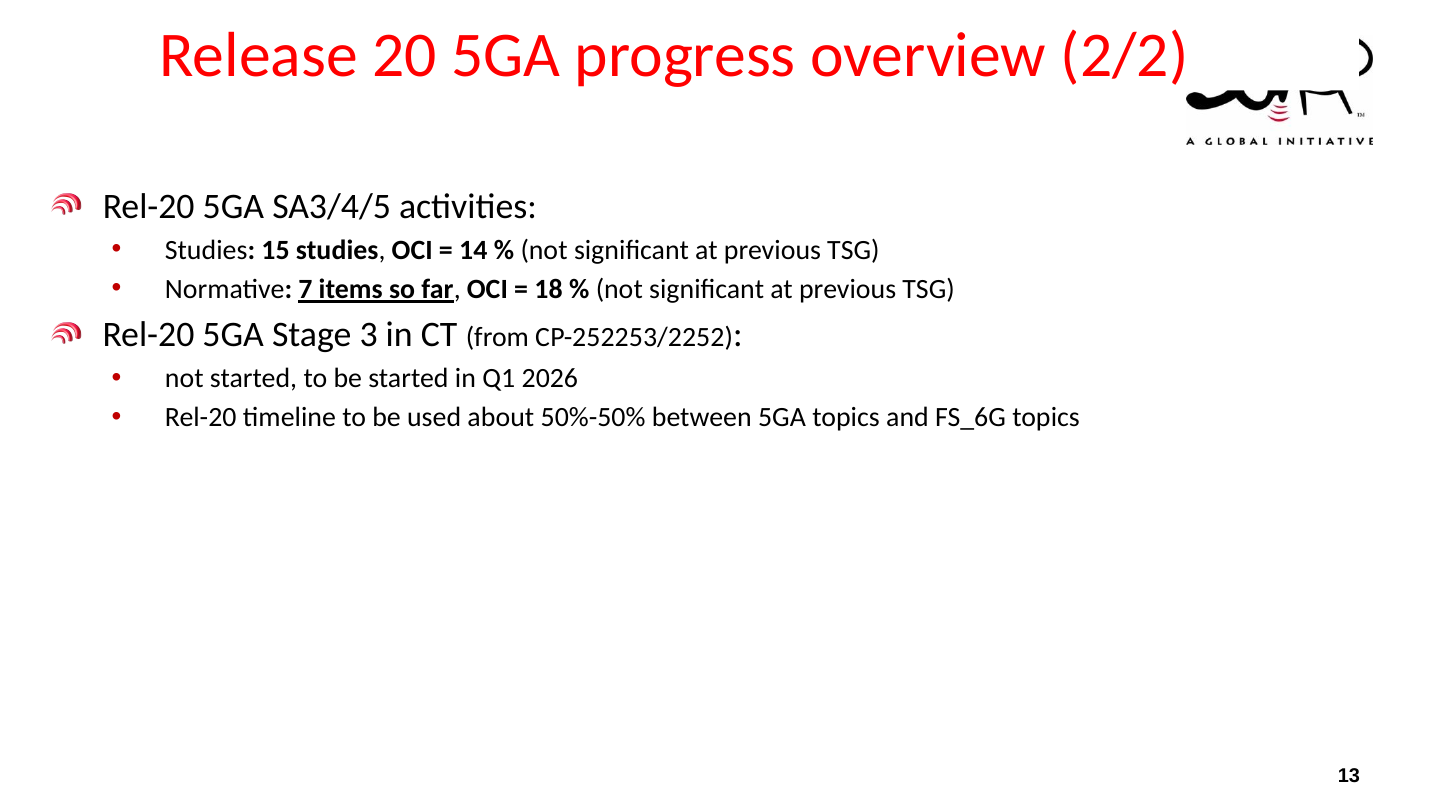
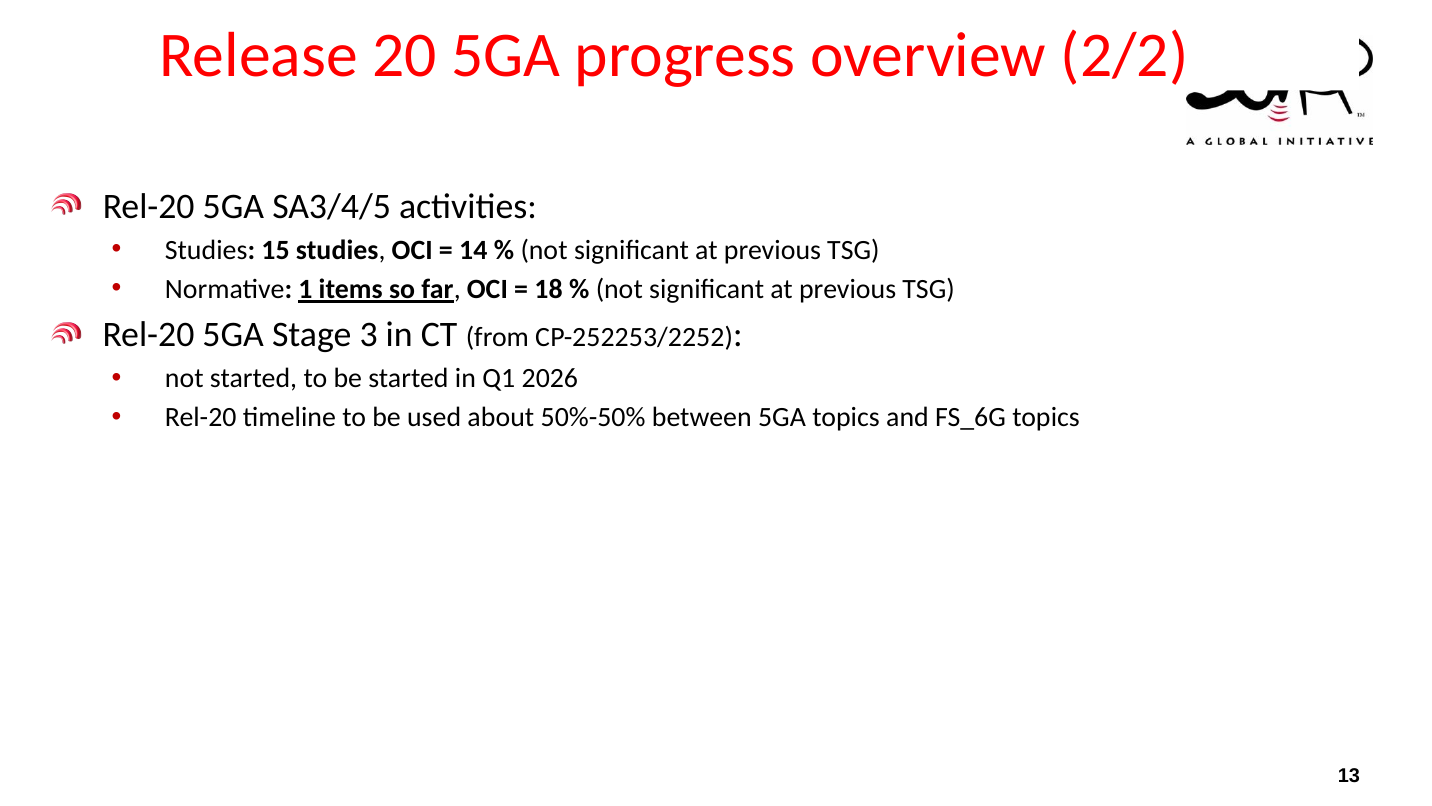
7: 7 -> 1 (305, 289)
